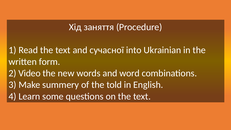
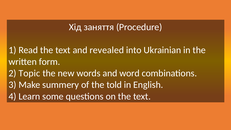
сучасної: сучасної -> revealed (107, 50)
Video: Video -> Topic (29, 73)
